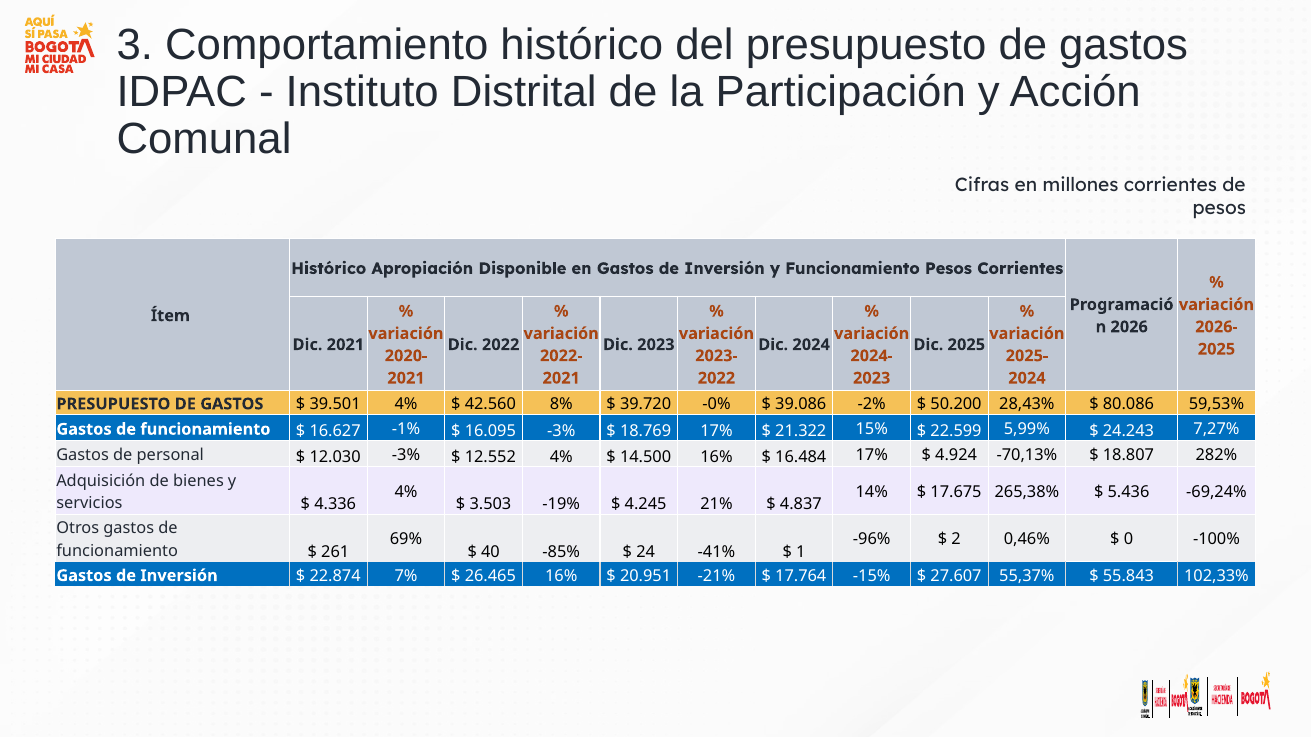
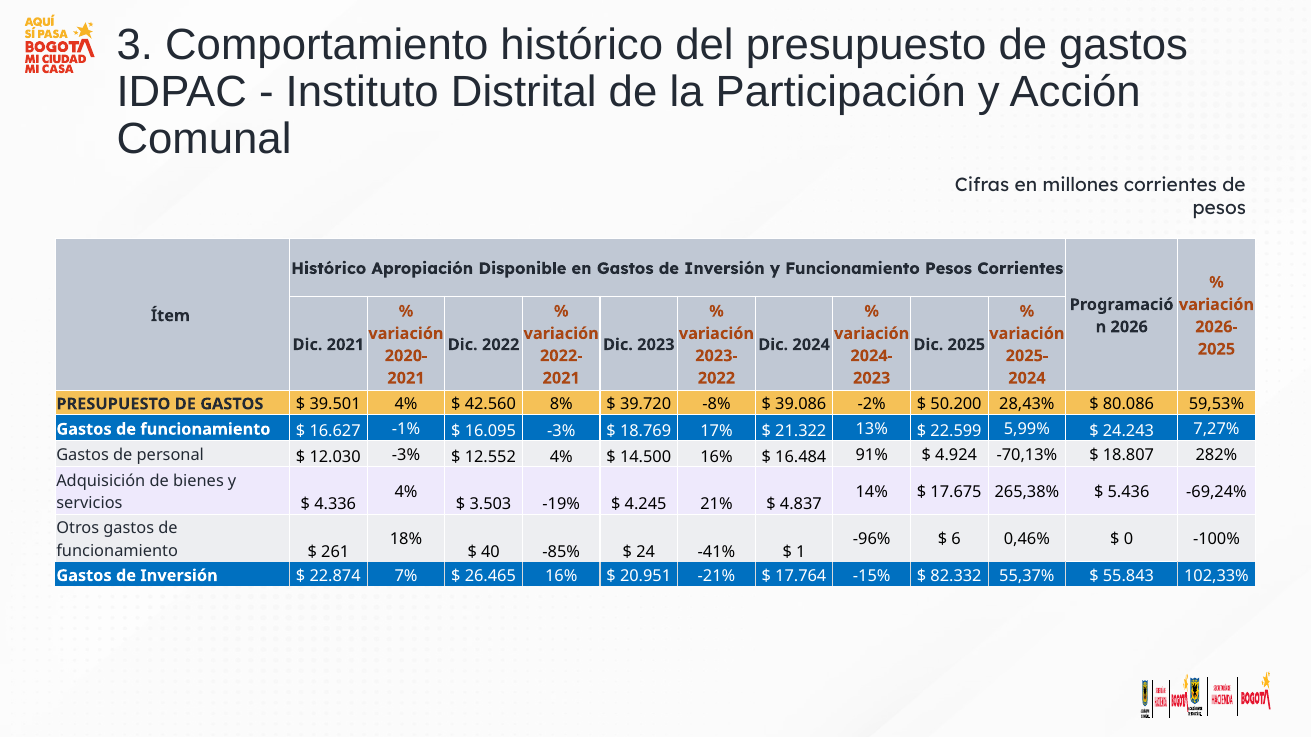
-0%: -0% -> -8% (717, 404)
15%: 15% -> 13% (872, 430)
17%: 17% -> 91% (872, 456)
69%: 69% -> 18% (406, 540)
2: 2 -> 6 (956, 540)
27.607: 27.607 -> 82.332 (956, 576)
